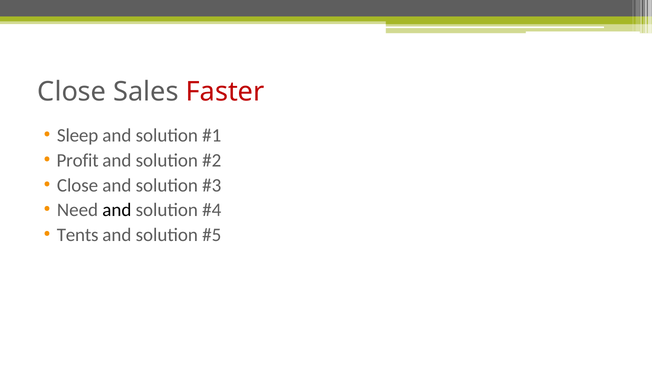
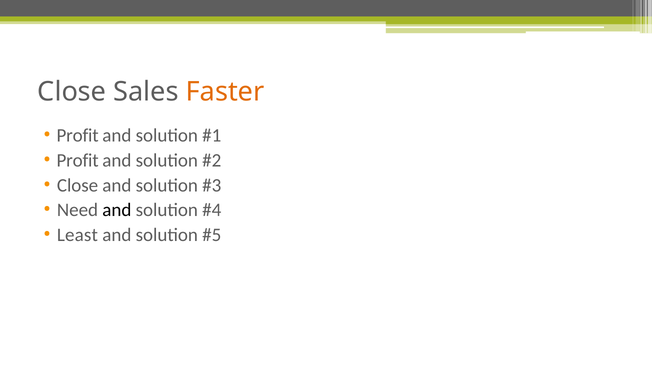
Faster colour: red -> orange (225, 92)
Sleep: Sleep -> Profit (78, 135)
Tents: Tents -> Least (77, 235)
